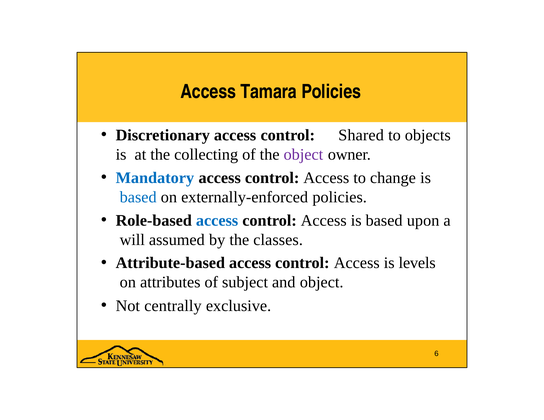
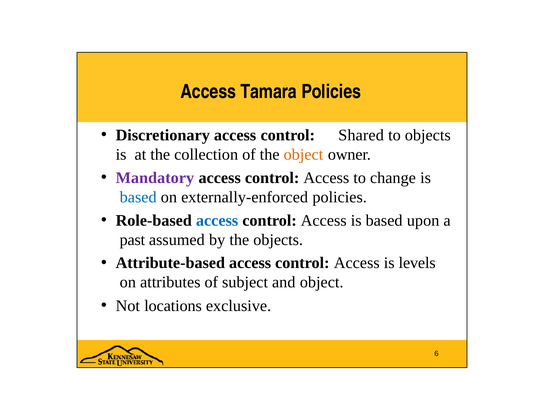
collecting: collecting -> collection (206, 155)
object colour: purple -> orange (303, 155)
Mandatory colour: blue -> purple (155, 178)
will: will -> past (132, 240)
the classes: classes -> objects (278, 240)
centrally: centrally -> locations (173, 306)
